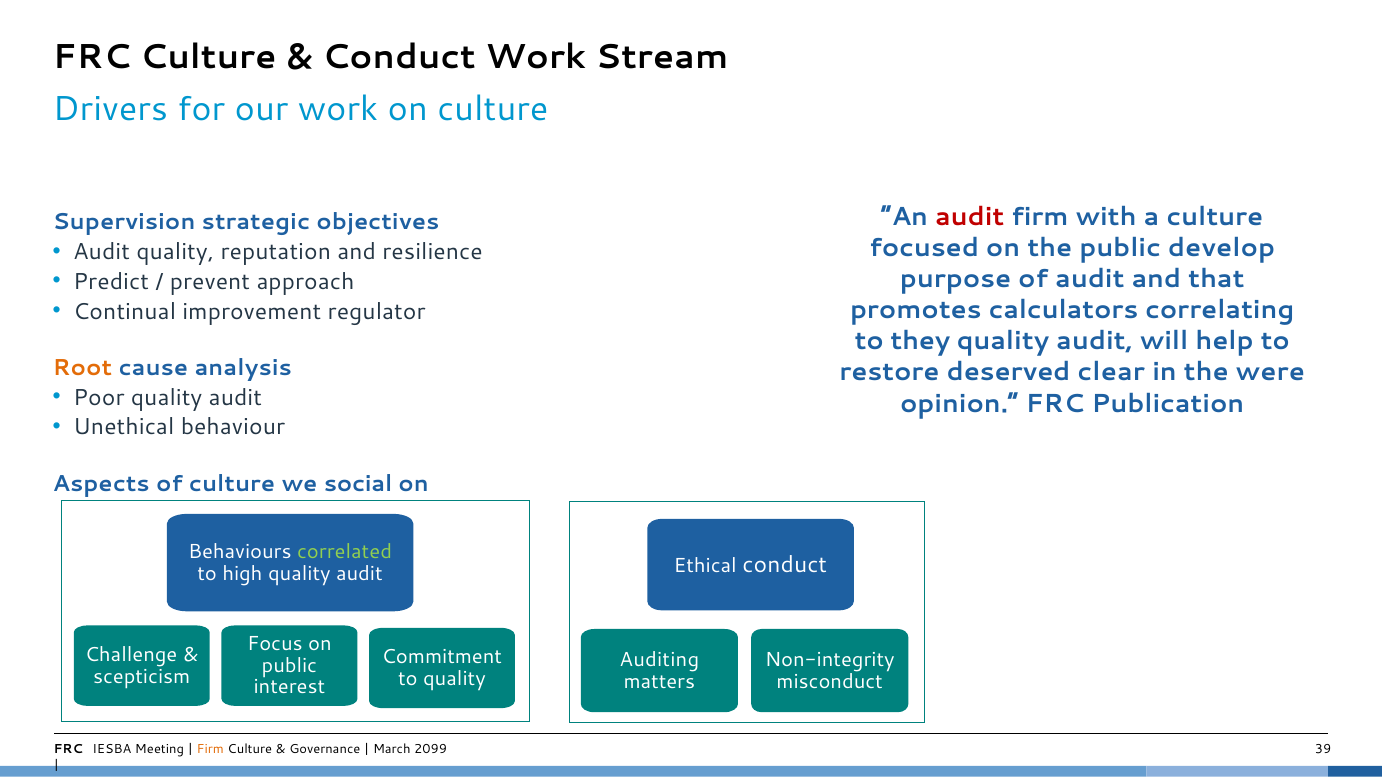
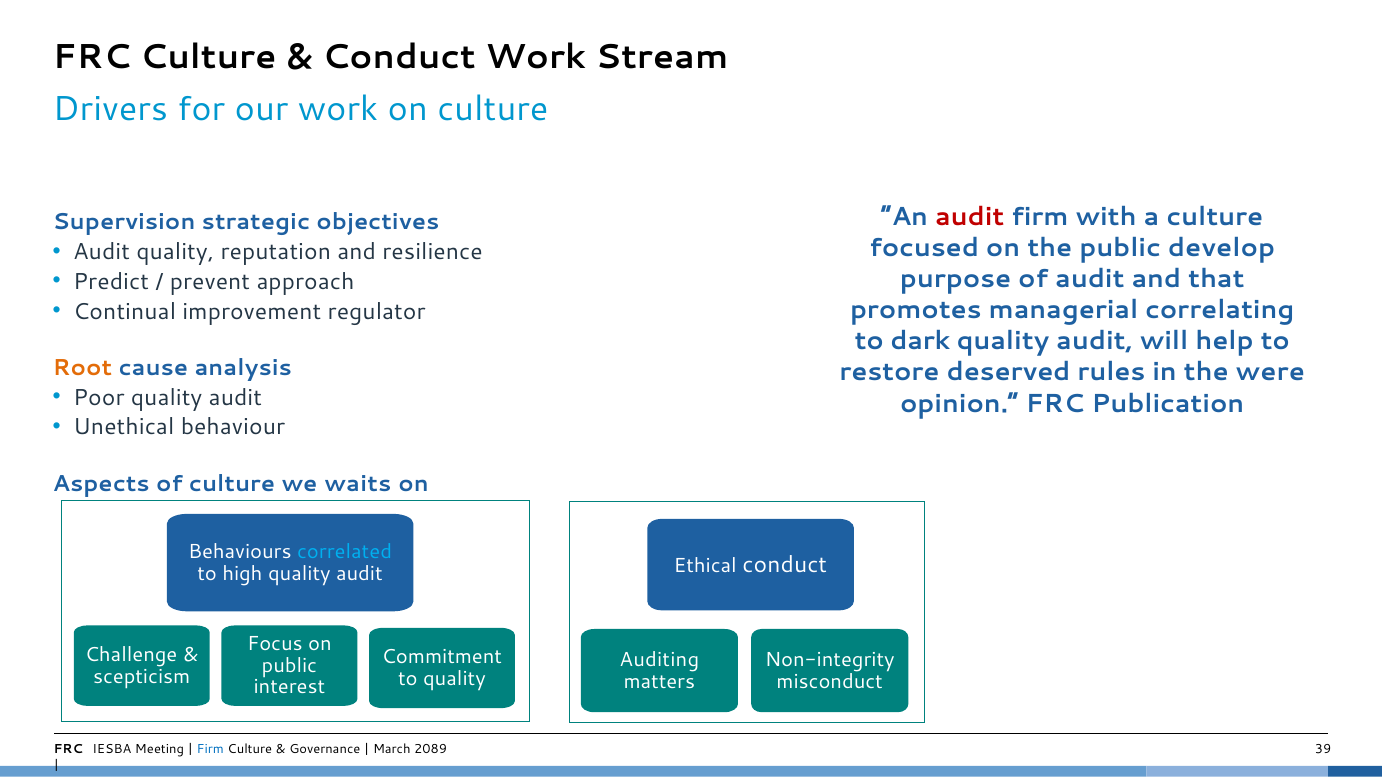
calculators: calculators -> managerial (1063, 310)
they: they -> dark (920, 341)
clear: clear -> rules (1111, 372)
social: social -> waits (358, 484)
correlated colour: light green -> light blue (345, 552)
Firm colour: orange -> blue (210, 750)
2099: 2099 -> 2089 (431, 750)
